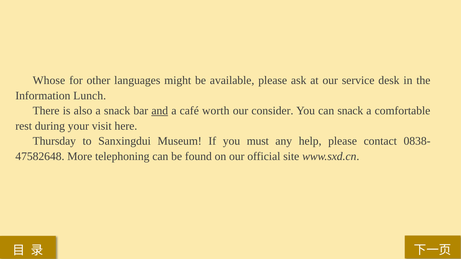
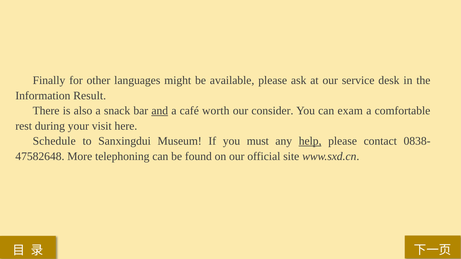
Whose: Whose -> Finally (49, 80)
Lunch: Lunch -> Result (90, 96)
can snack: snack -> exam (350, 111)
Thursday: Thursday -> Schedule (54, 141)
help underline: none -> present (310, 141)
